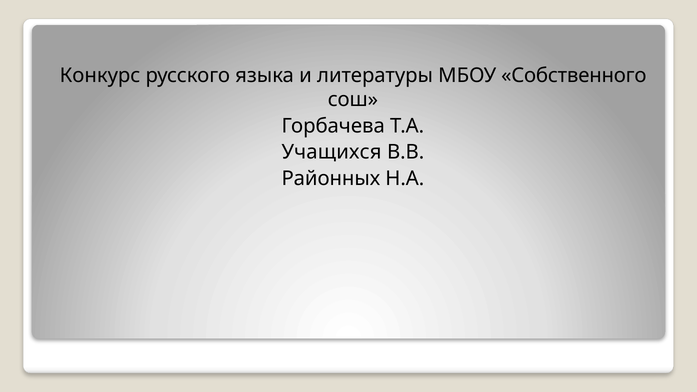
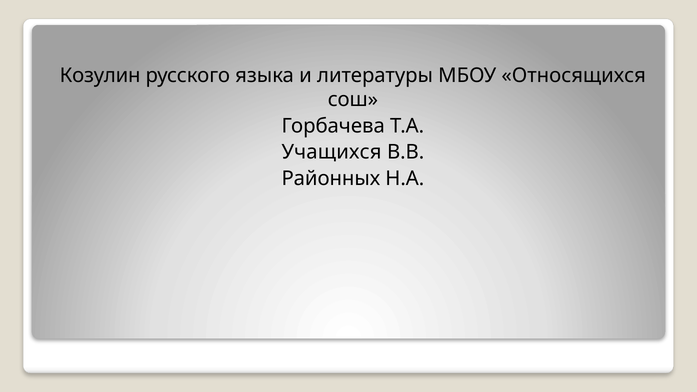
Конкурс: Конкурс -> Козулин (100, 75)
Собственного: Собственного -> Относящихся (574, 75)
